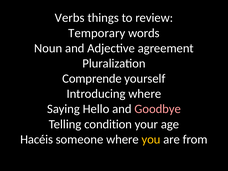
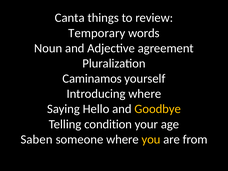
Verbs: Verbs -> Canta (70, 18)
Comprende: Comprende -> Caminamos (92, 79)
Goodbye colour: pink -> yellow (158, 109)
Hacéis: Hacéis -> Saben (36, 139)
